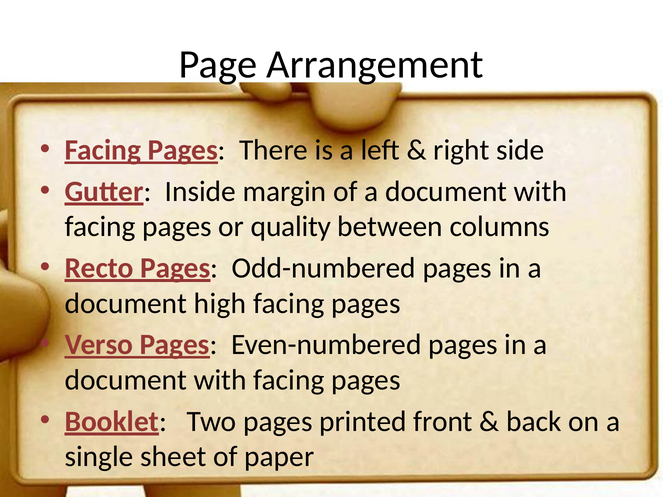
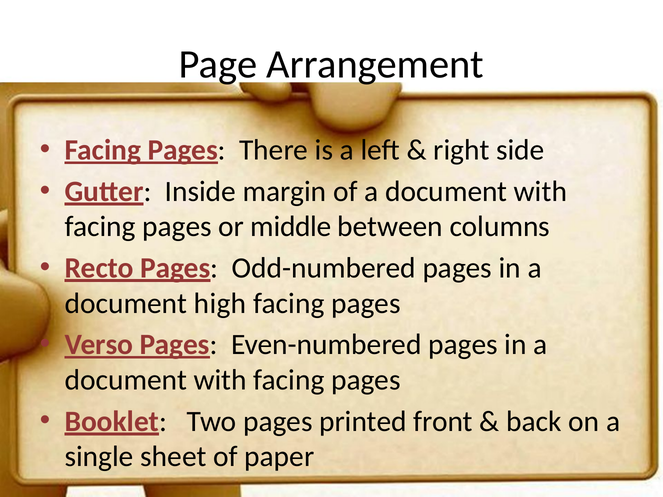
quality: quality -> middle (291, 227)
